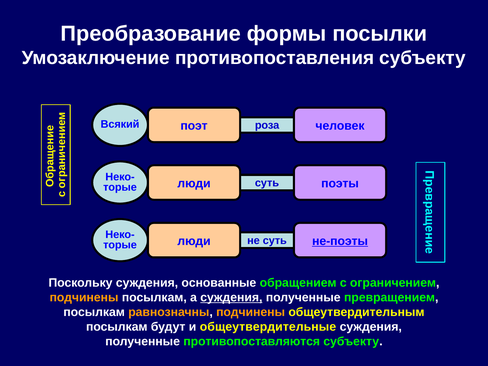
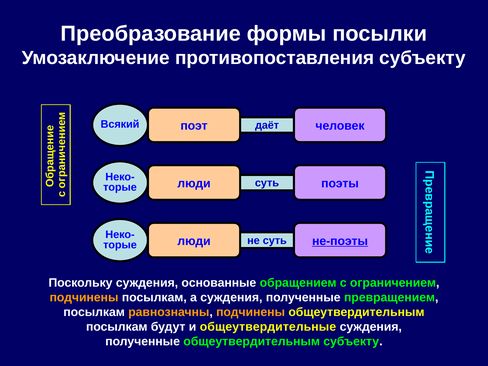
роза: роза -> даёт (267, 125)
суждения underline: present -> none (231, 297)
полученные противопоставляются: противопоставляются -> общеутвердительным (252, 341)
